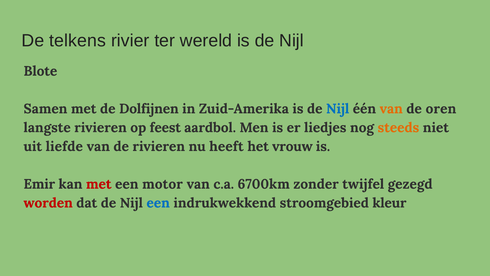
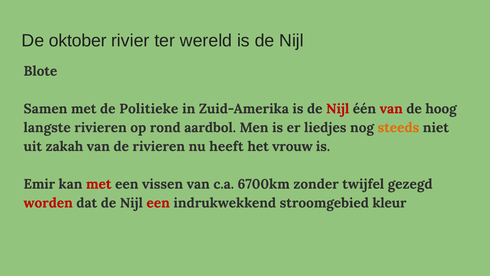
telkens: telkens -> oktober (78, 41)
Dolfijnen: Dolfijnen -> Politieke (149, 109)
Nijl colour: blue -> red (338, 109)
van colour: orange -> red (391, 109)
oren: oren -> hoog (441, 109)
feest: feest -> rond (165, 127)
liefde: liefde -> zakah (64, 146)
motor: motor -> vissen (163, 184)
een colour: blue -> red (158, 203)
